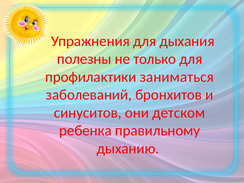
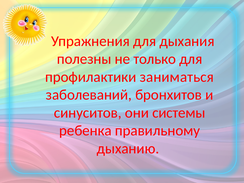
детском: детском -> системы (179, 113)
